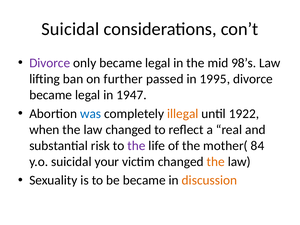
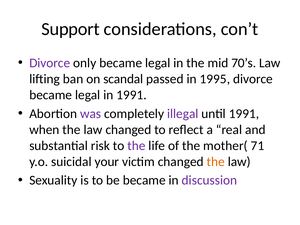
Suicidal: Suicidal -> Support (71, 29)
98’s: 98’s -> 70’s (244, 63)
further: further -> scandal (123, 79)
in 1947: 1947 -> 1991 (132, 95)
was colour: blue -> purple (91, 114)
illegal colour: orange -> purple (183, 114)
until 1922: 1922 -> 1991 (244, 114)
84: 84 -> 71 (258, 146)
discussion colour: orange -> purple (209, 180)
